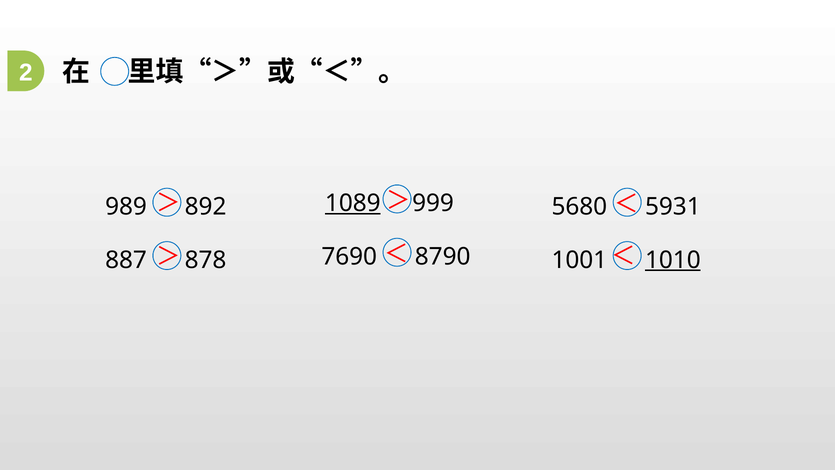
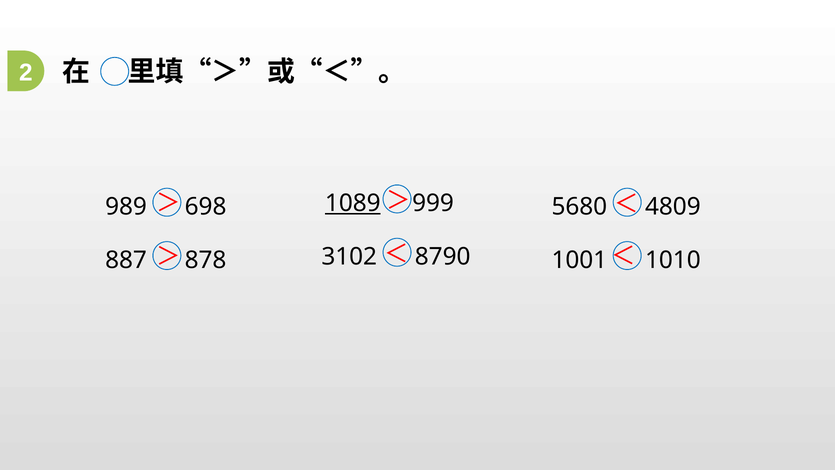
892: 892 -> 698 (206, 206)
5931: 5931 -> 4809 (673, 206)
7690: 7690 -> 3102 (349, 256)
1010 underline: present -> none (673, 260)
